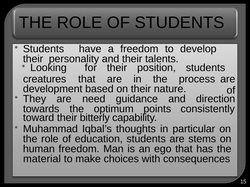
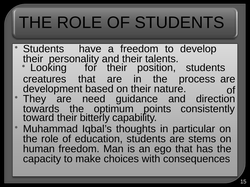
material: material -> capacity (42, 159)
